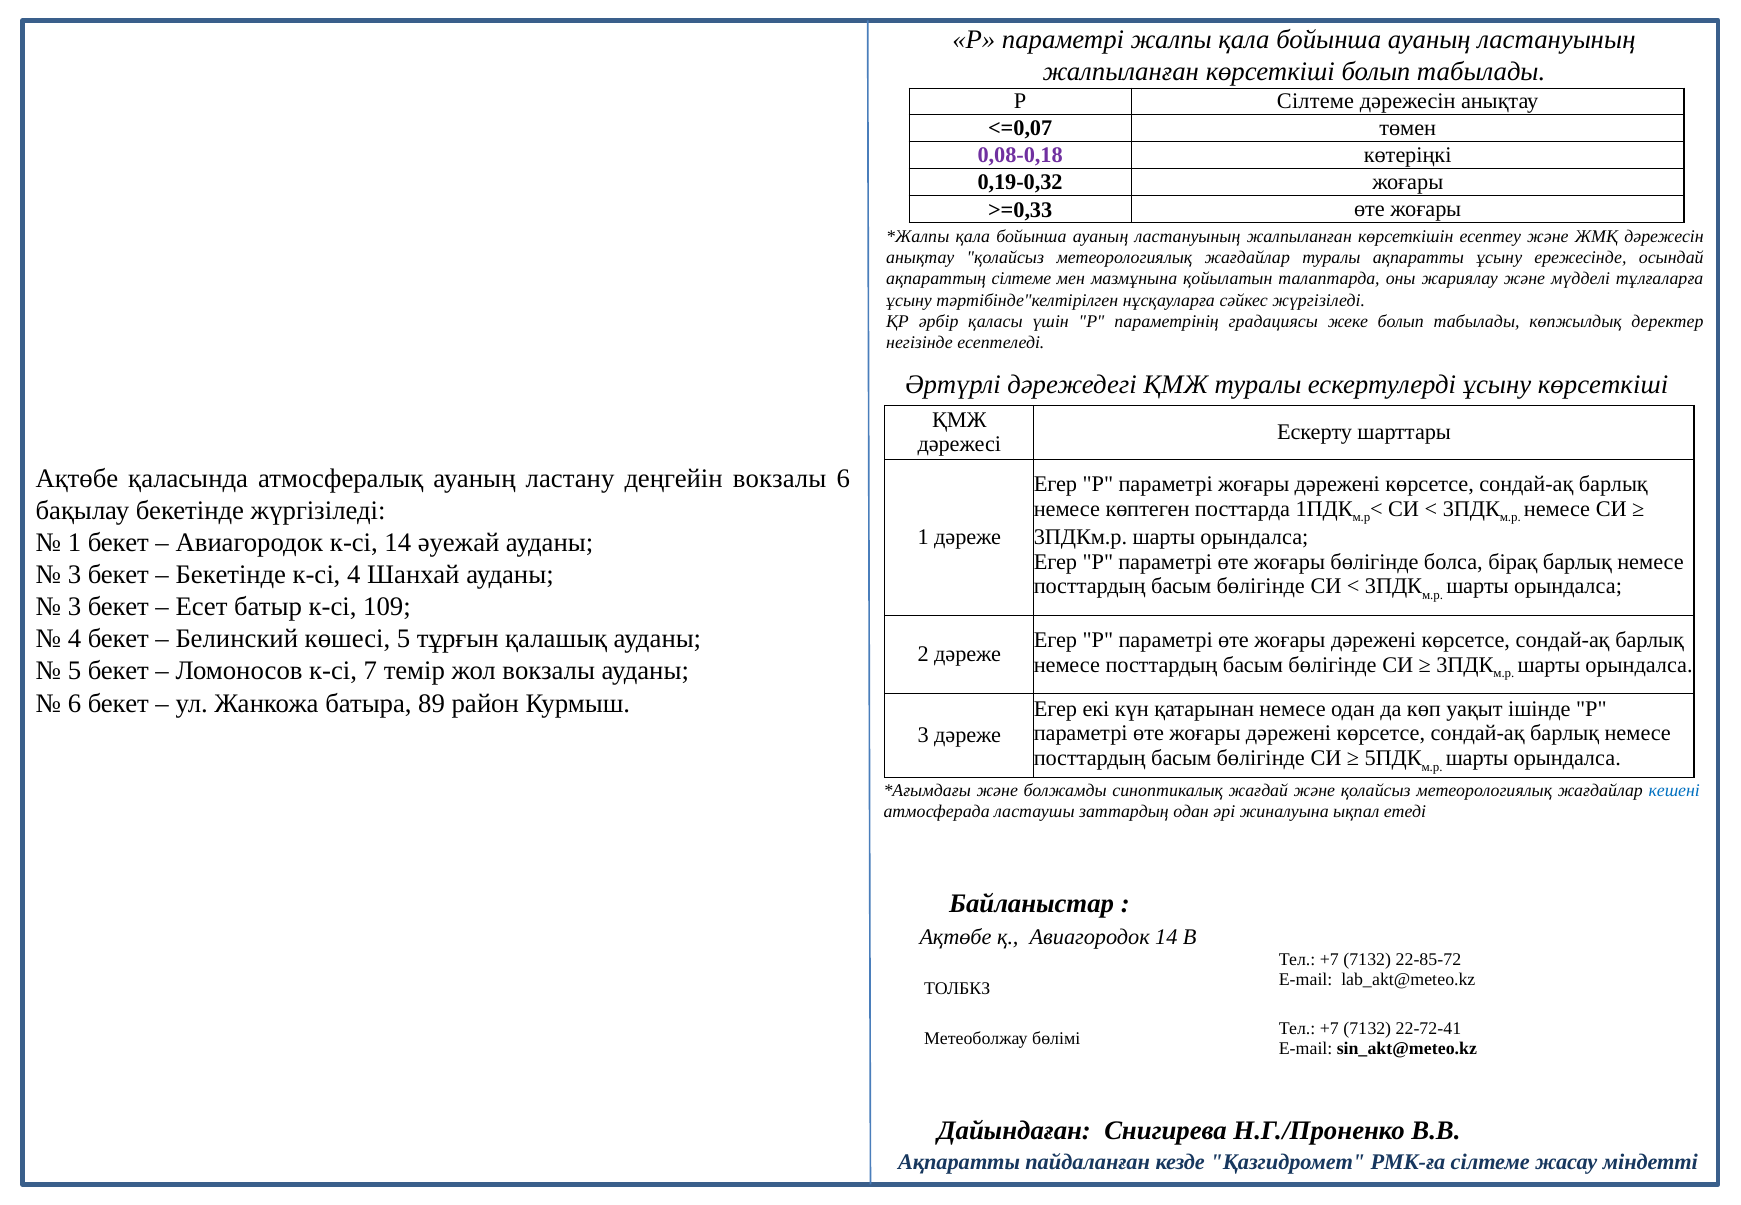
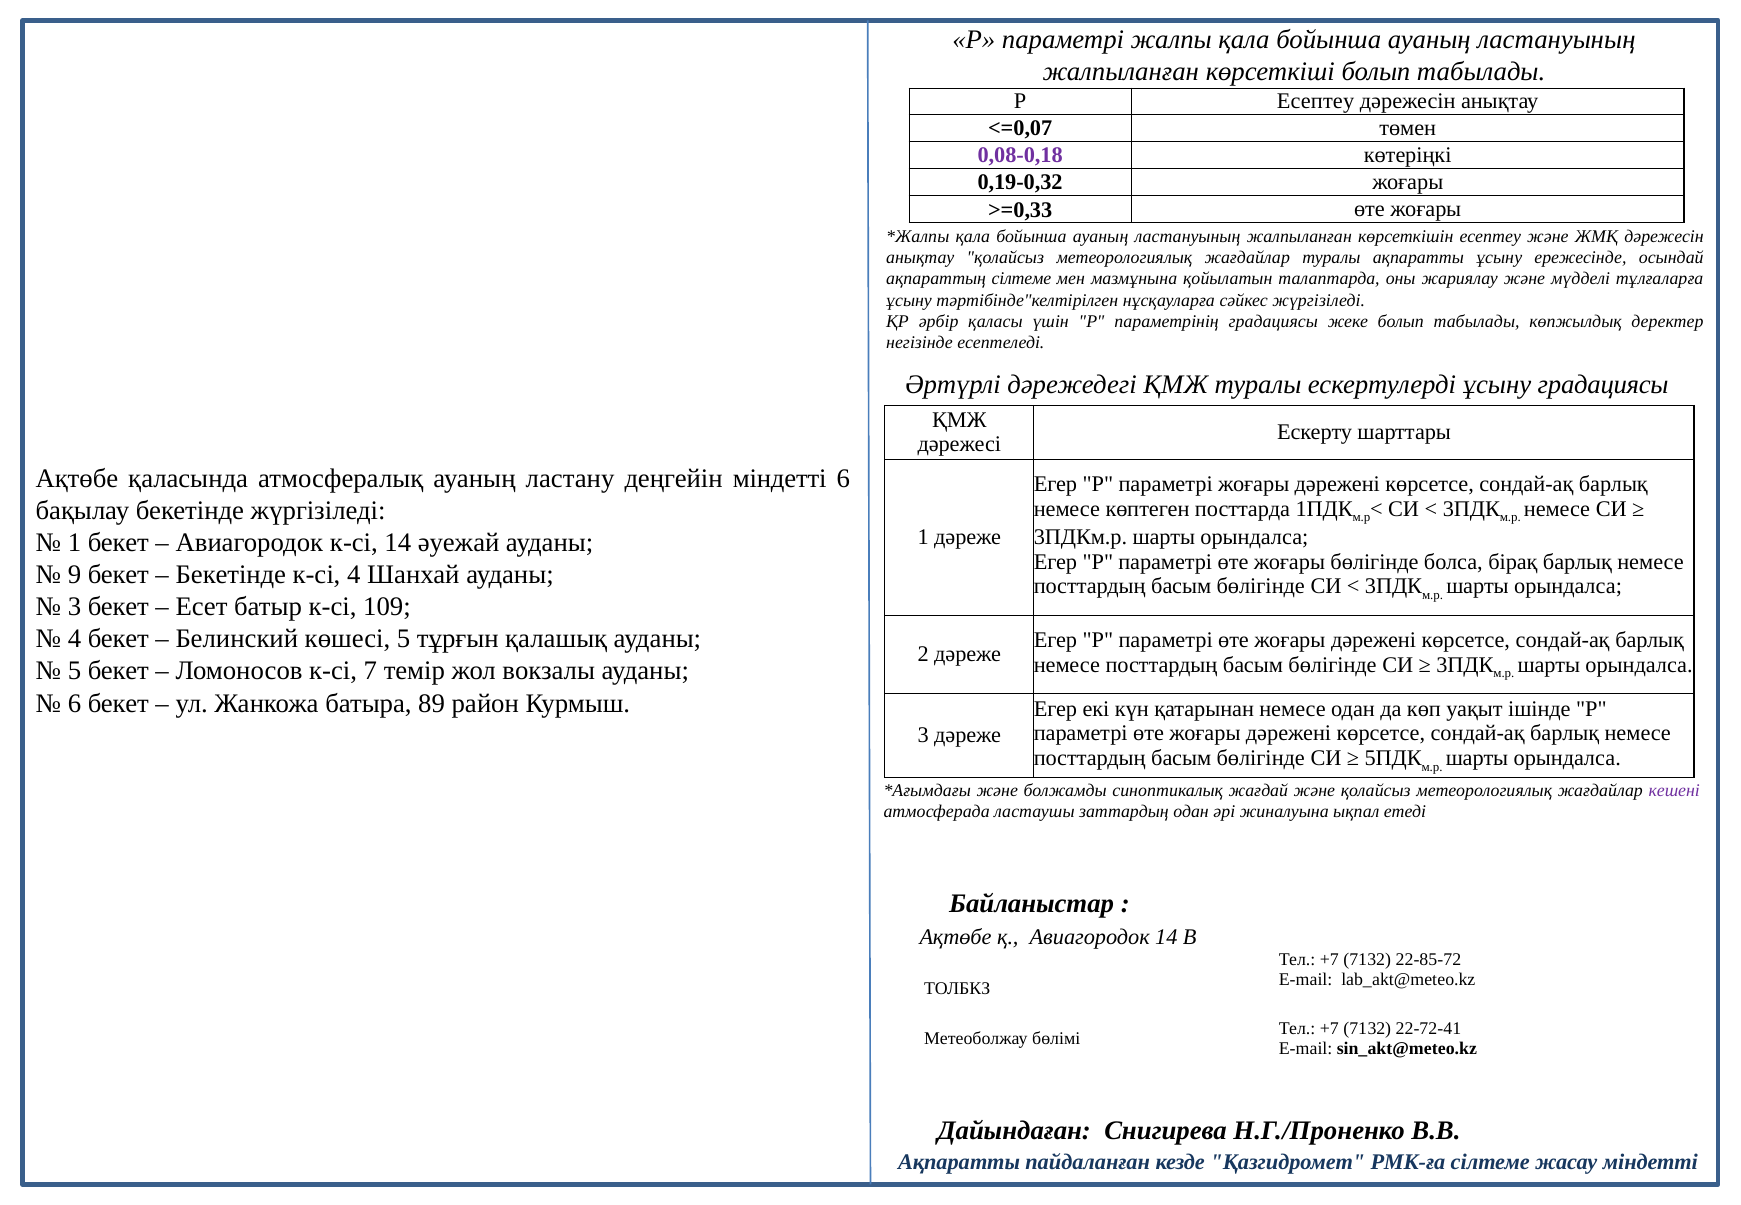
Р Сілтеме: Сілтеме -> Есептеу (1316, 102)
ұсыну көрсеткіші: көрсеткіші -> градациясы (1603, 384)
деңгейін вокзалы: вокзалы -> міндетті (780, 478)
3: 3 -> 9 (74, 575)
кешені colour: blue -> purple (1674, 790)
